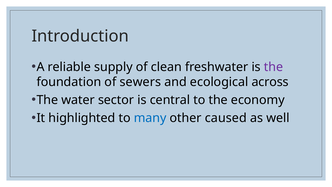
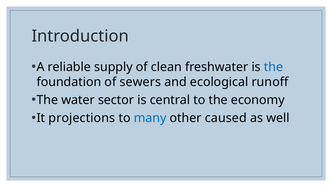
the colour: purple -> blue (274, 67)
across: across -> runoff (270, 82)
highlighted: highlighted -> projections (82, 118)
